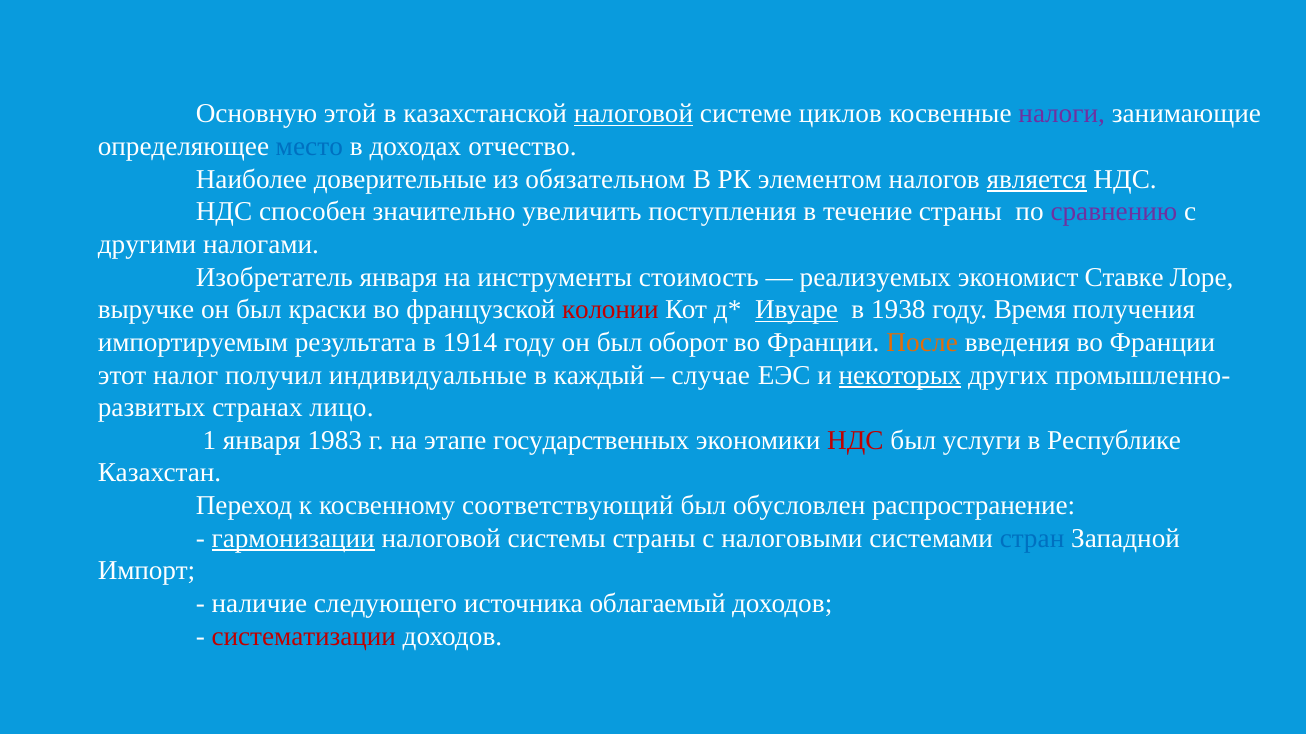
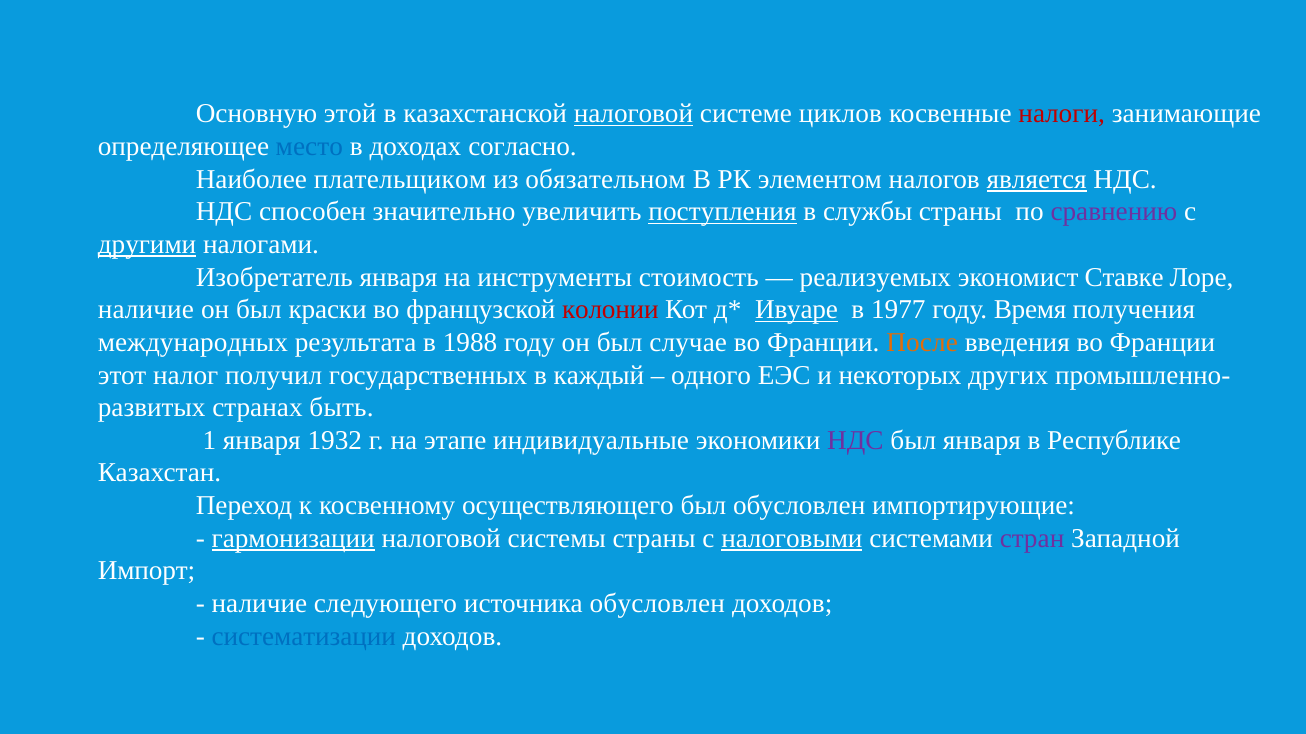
налоги colour: purple -> red (1062, 114)
отчество: отчество -> согласно (522, 147)
доверительные: доверительные -> плательщиком (400, 179)
поступления underline: none -> present (722, 212)
течение: течение -> службы (868, 212)
другими underline: none -> present (147, 245)
выручке: выручке -> наличие (146, 310)
1938: 1938 -> 1977 (898, 310)
импортируемым: импортируемым -> международных (193, 343)
1914: 1914 -> 1988 (470, 343)
оборот: оборот -> случае (688, 343)
индивидуальные: индивидуальные -> государственных (428, 375)
случае: случае -> одного (711, 375)
некоторых underline: present -> none (900, 375)
лицо: лицо -> быть (342, 408)
1983: 1983 -> 1932 (335, 441)
государственных: государственных -> индивидуальные (591, 441)
НДС colour: red -> purple (855, 441)
был услуги: услуги -> января (982, 441)
соответствующий: соответствующий -> осуществляющего (568, 506)
распространение: распространение -> импортирующие (974, 506)
налоговыми underline: none -> present (792, 539)
стран colour: blue -> purple (1032, 539)
источника облагаемый: облагаемый -> обусловлен (657, 604)
систематизации colour: red -> blue (304, 637)
